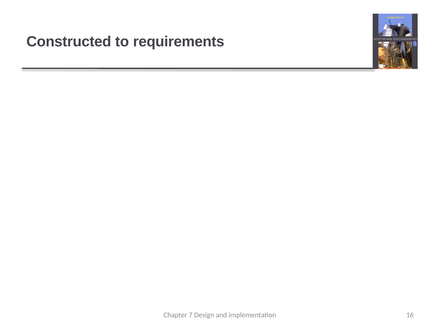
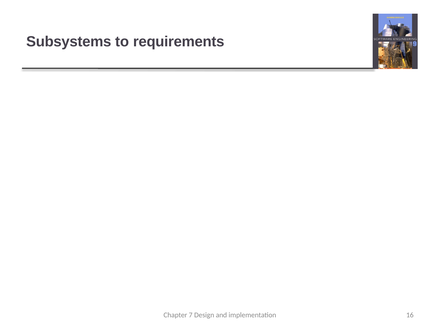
Constructed: Constructed -> Subsystems (69, 42)
